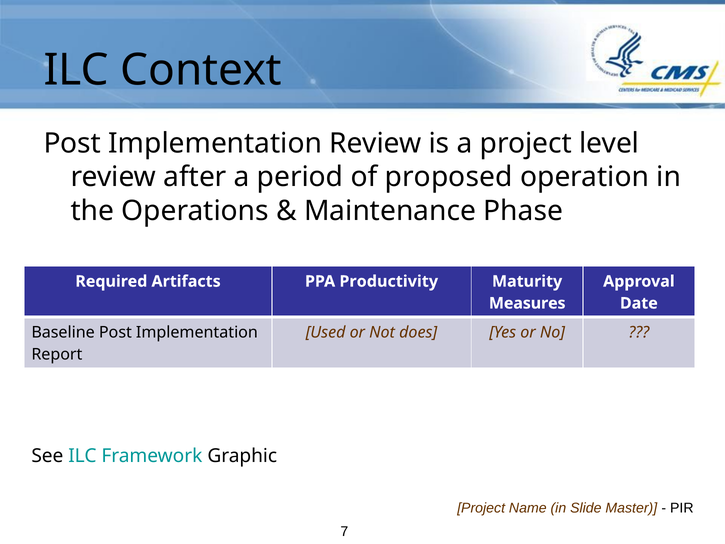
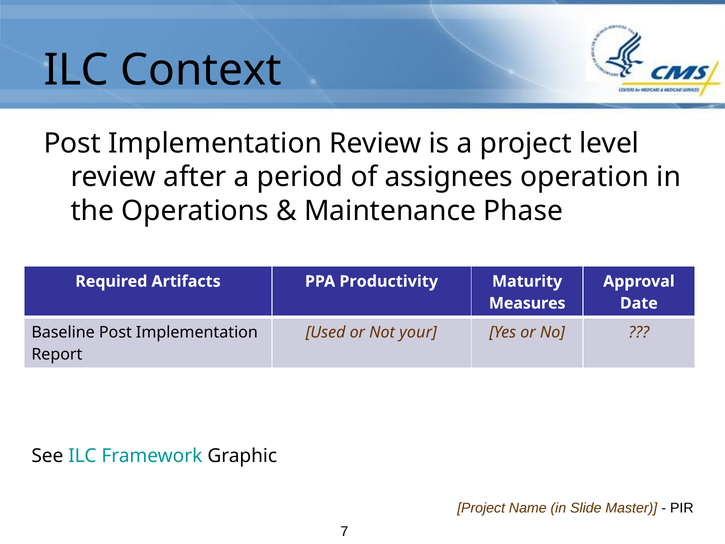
proposed: proposed -> assignees (449, 177)
does: does -> your (418, 332)
